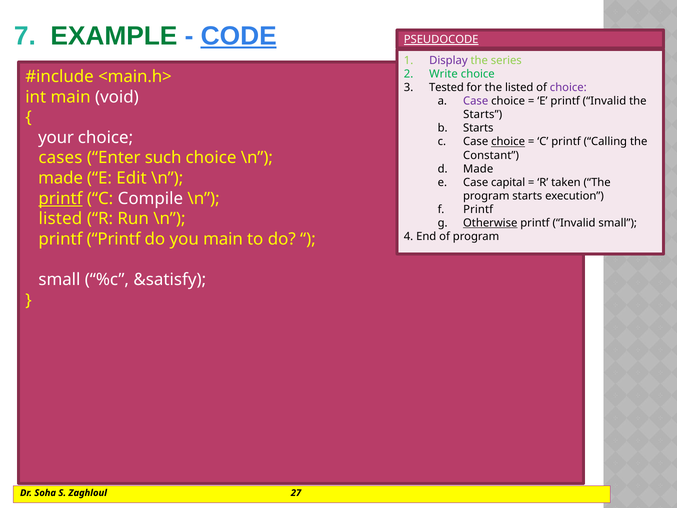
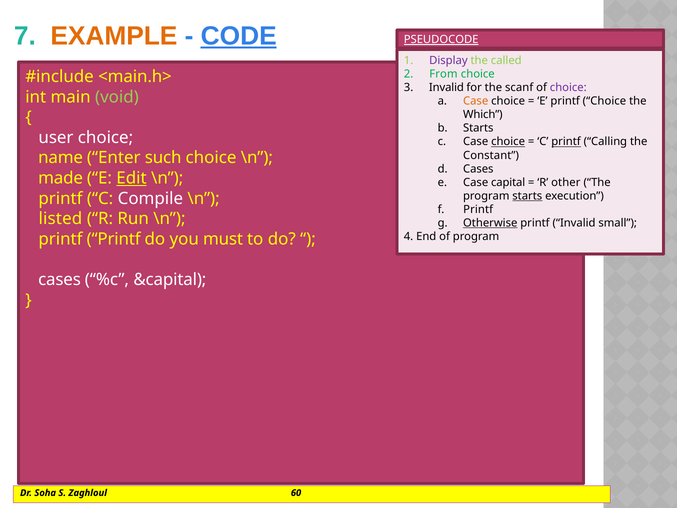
EXAMPLE colour: green -> orange (114, 36)
series: series -> called (506, 60)
Write: Write -> From (443, 74)
Tested: Tested -> Invalid (446, 88)
the listed: listed -> scanf (519, 88)
void colour: white -> light green (117, 97)
Case colour: purple -> orange (476, 101)
E printf Invalid: Invalid -> Choice (604, 101)
Starts: Starts -> Which (483, 115)
your: your -> user (56, 138)
printf underline: none -> present (566, 142)
cases: cases -> name (61, 158)
Made: Made -> Cases (478, 169)
Edit underline: none -> present (132, 178)
taken: taken -> other (566, 182)
starts underline: none -> present (527, 196)
printf underline: present -> none (60, 198)
you main: main -> must (223, 239)
small: small -> cases (60, 280)
&satisfy: &satisfy -> &capital (170, 280)
27: 27 -> 60 (296, 493)
